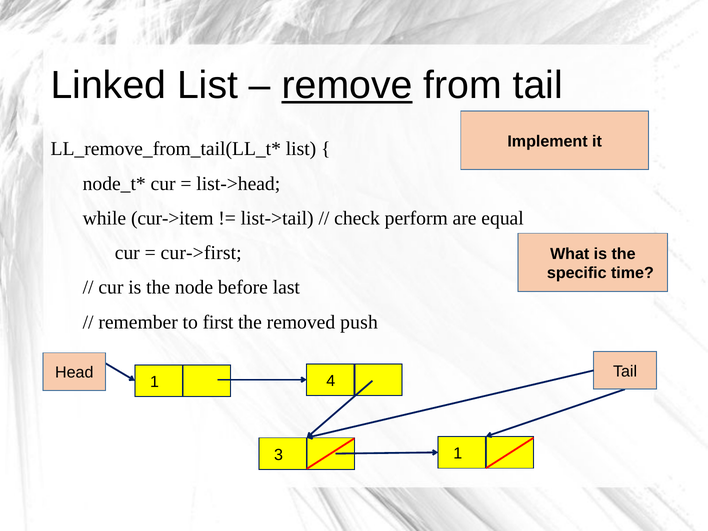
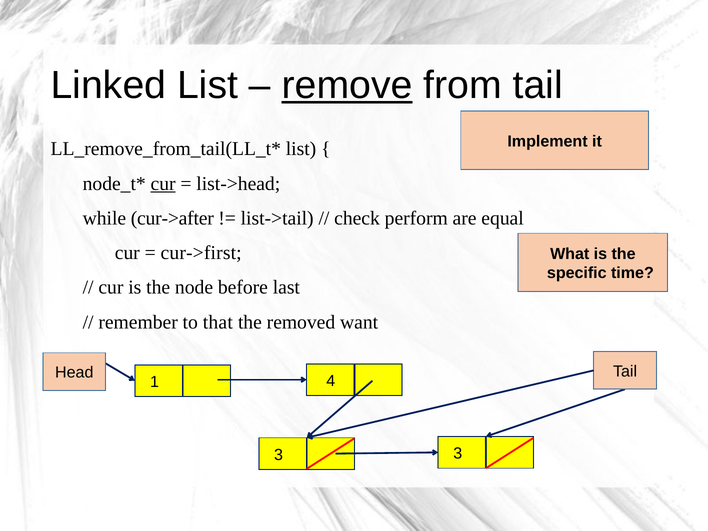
cur underline: none -> present (163, 184)
cur->item: cur->item -> cur->after (172, 218)
first: first -> that (218, 322)
push: push -> want (359, 322)
3 1: 1 -> 3 (458, 453)
